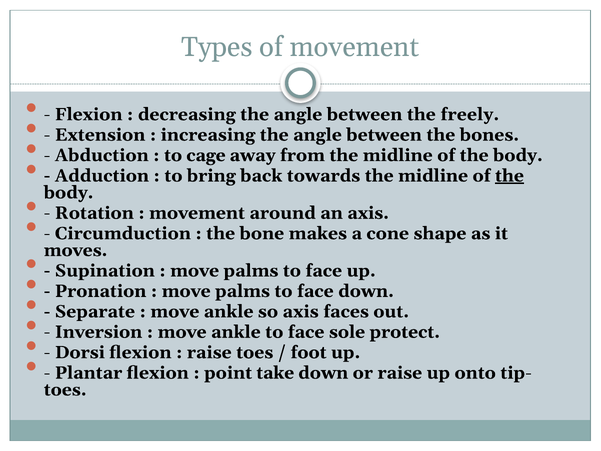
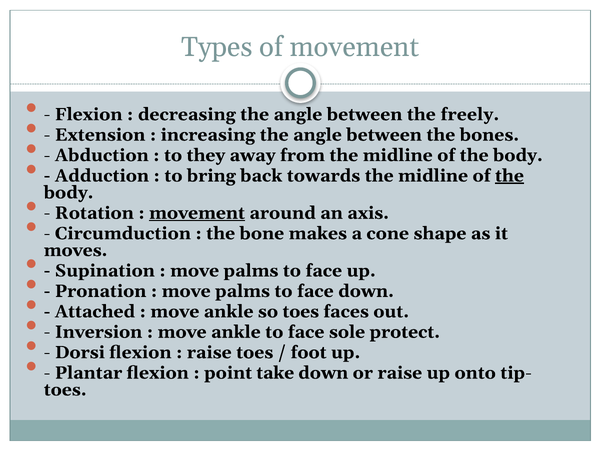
cage: cage -> they (206, 155)
movement underline: none -> present (197, 213)
Separate: Separate -> Attached (95, 311)
so axis: axis -> toes (301, 311)
